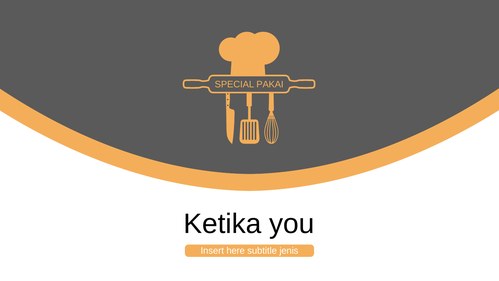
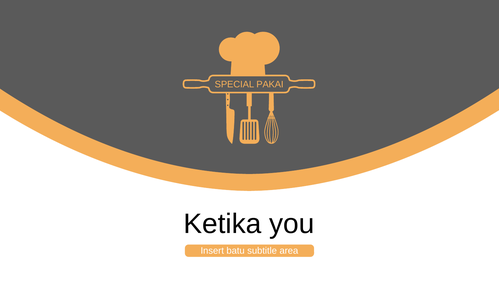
here: here -> batu (236, 250)
jenis: jenis -> area (289, 250)
